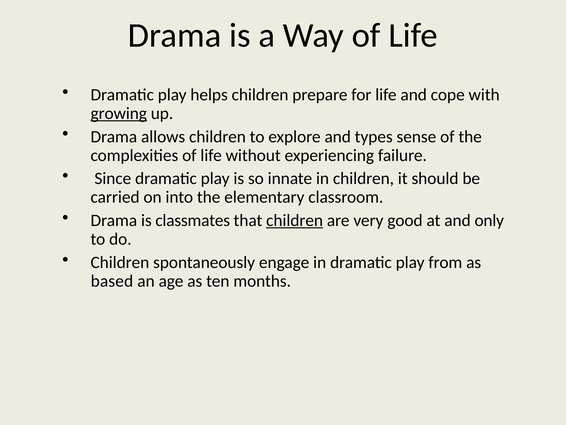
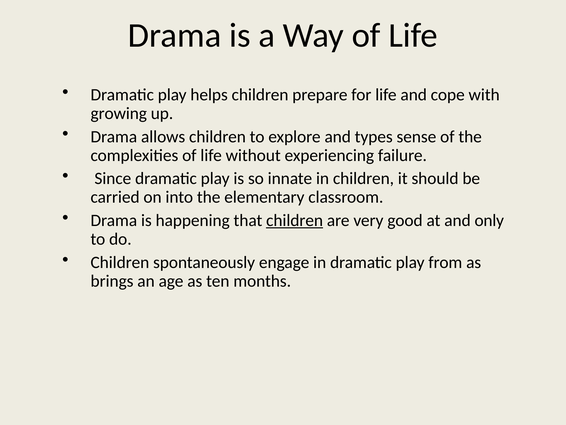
growing underline: present -> none (119, 113)
classmates: classmates -> happening (193, 220)
based: based -> brings (112, 281)
